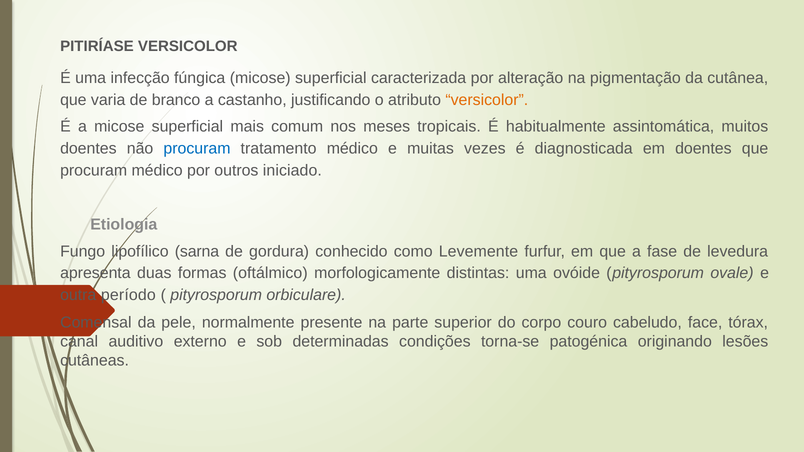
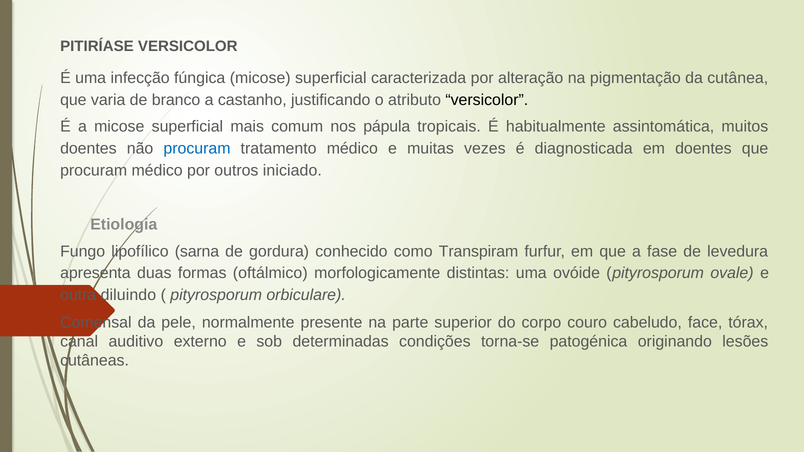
versicolor colour: orange -> black (487, 100)
meses: meses -> pápula (387, 127)
Levemente: Levemente -> Transpiram (479, 251)
período: período -> diluindo (128, 295)
